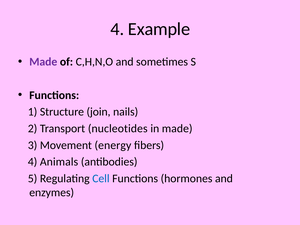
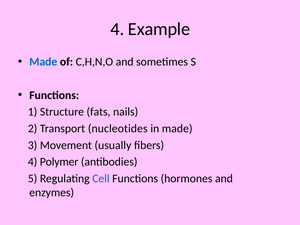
Made colour: purple -> blue (43, 62)
join: join -> fats (99, 112)
energy: energy -> usually (113, 145)
Animals: Animals -> Polymer (59, 162)
